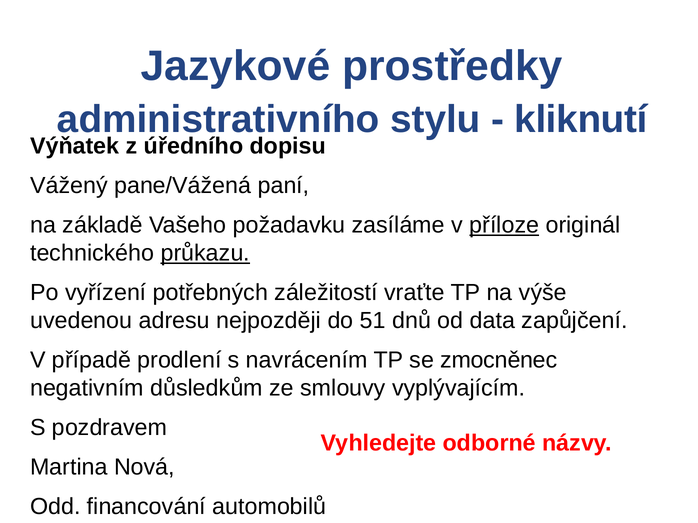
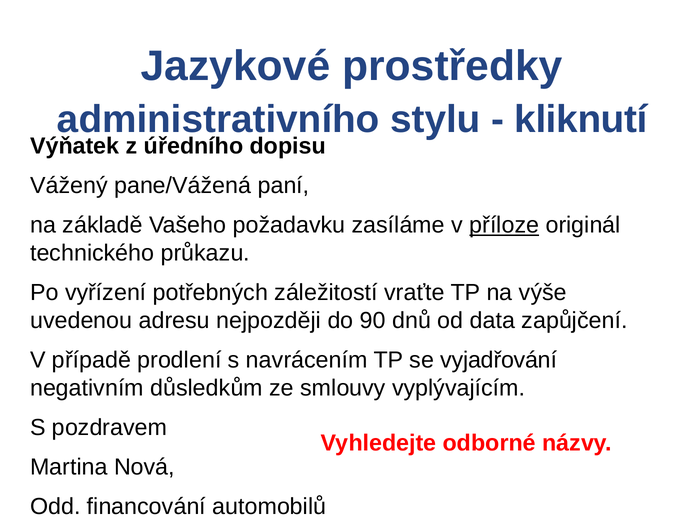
průkazu underline: present -> none (205, 253)
51: 51 -> 90 (373, 321)
zmocněnec: zmocněnec -> vyjadřování (499, 360)
